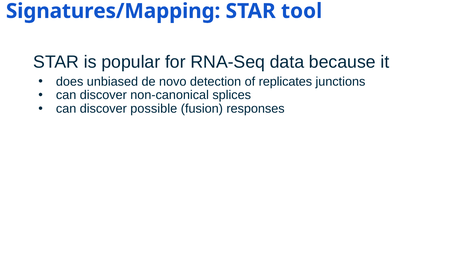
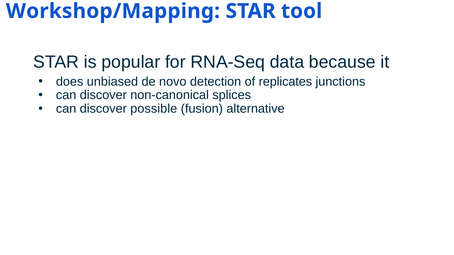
Signatures/Mapping: Signatures/Mapping -> Workshop/Mapping (113, 11)
responses: responses -> alternative (256, 109)
